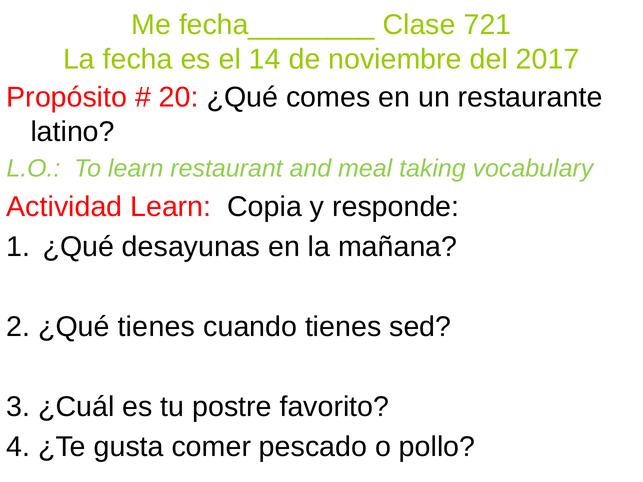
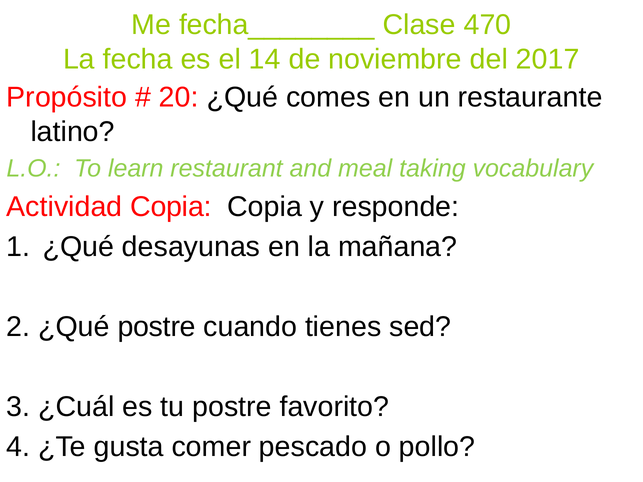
721: 721 -> 470 (488, 25)
Actividad Learn: Learn -> Copia (171, 207)
¿Qué tienes: tienes -> postre (157, 327)
